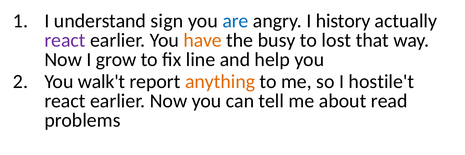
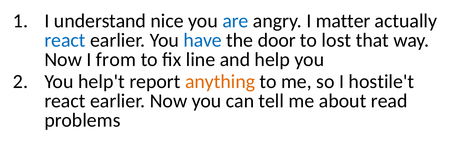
sign: sign -> nice (167, 21)
history: history -> matter (343, 21)
react colour: purple -> blue (65, 40)
have colour: orange -> blue (203, 40)
busy: busy -> door (277, 40)
grow: grow -> from (116, 60)
walk't: walk't -> help't (101, 82)
